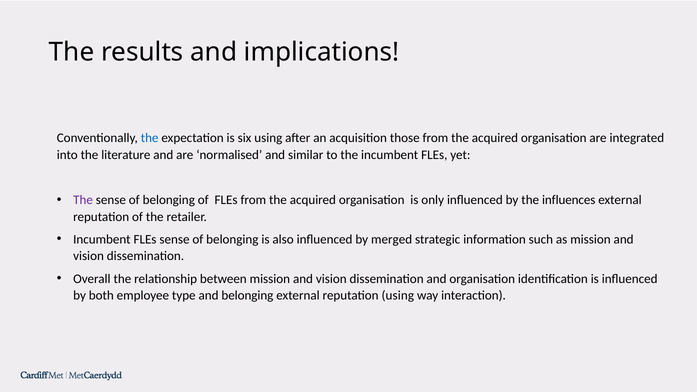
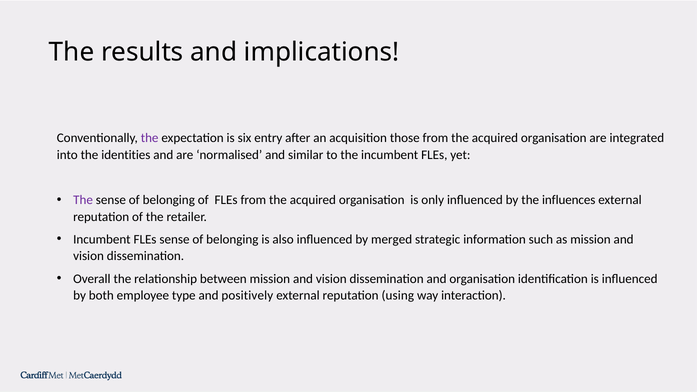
the colour: blue -> purple (150, 138)
six using: using -> entry (268, 138)
literature: literature -> identities (126, 155)
and belonging: belonging -> positively (247, 296)
